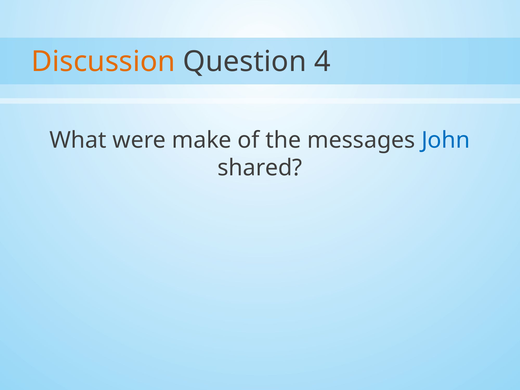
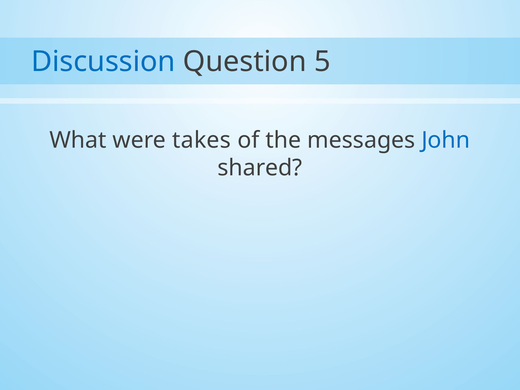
Discussion colour: orange -> blue (103, 62)
4: 4 -> 5 (322, 62)
make: make -> takes (202, 140)
